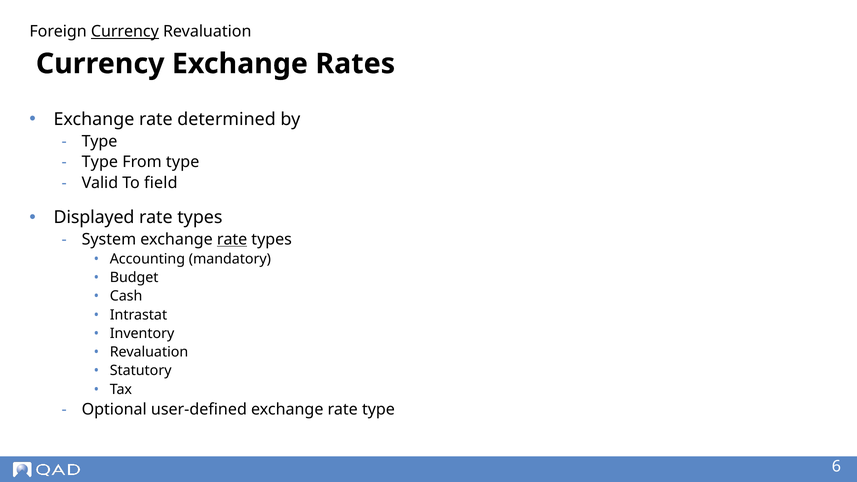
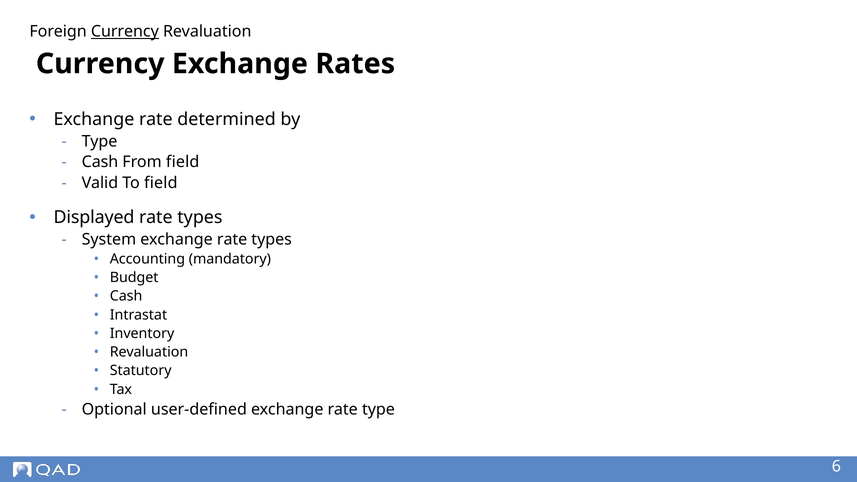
Type: Type -> Cash (100, 162)
From type: type -> field (183, 162)
rate underline: present -> none (232, 239)
